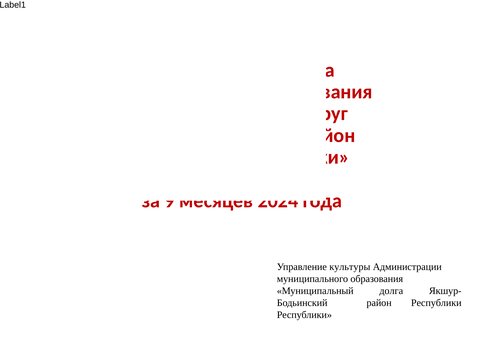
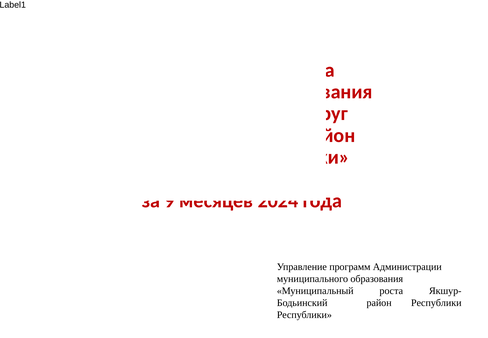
культуры: культуры -> программ (350, 267)
долга: долга -> роста (391, 291)
